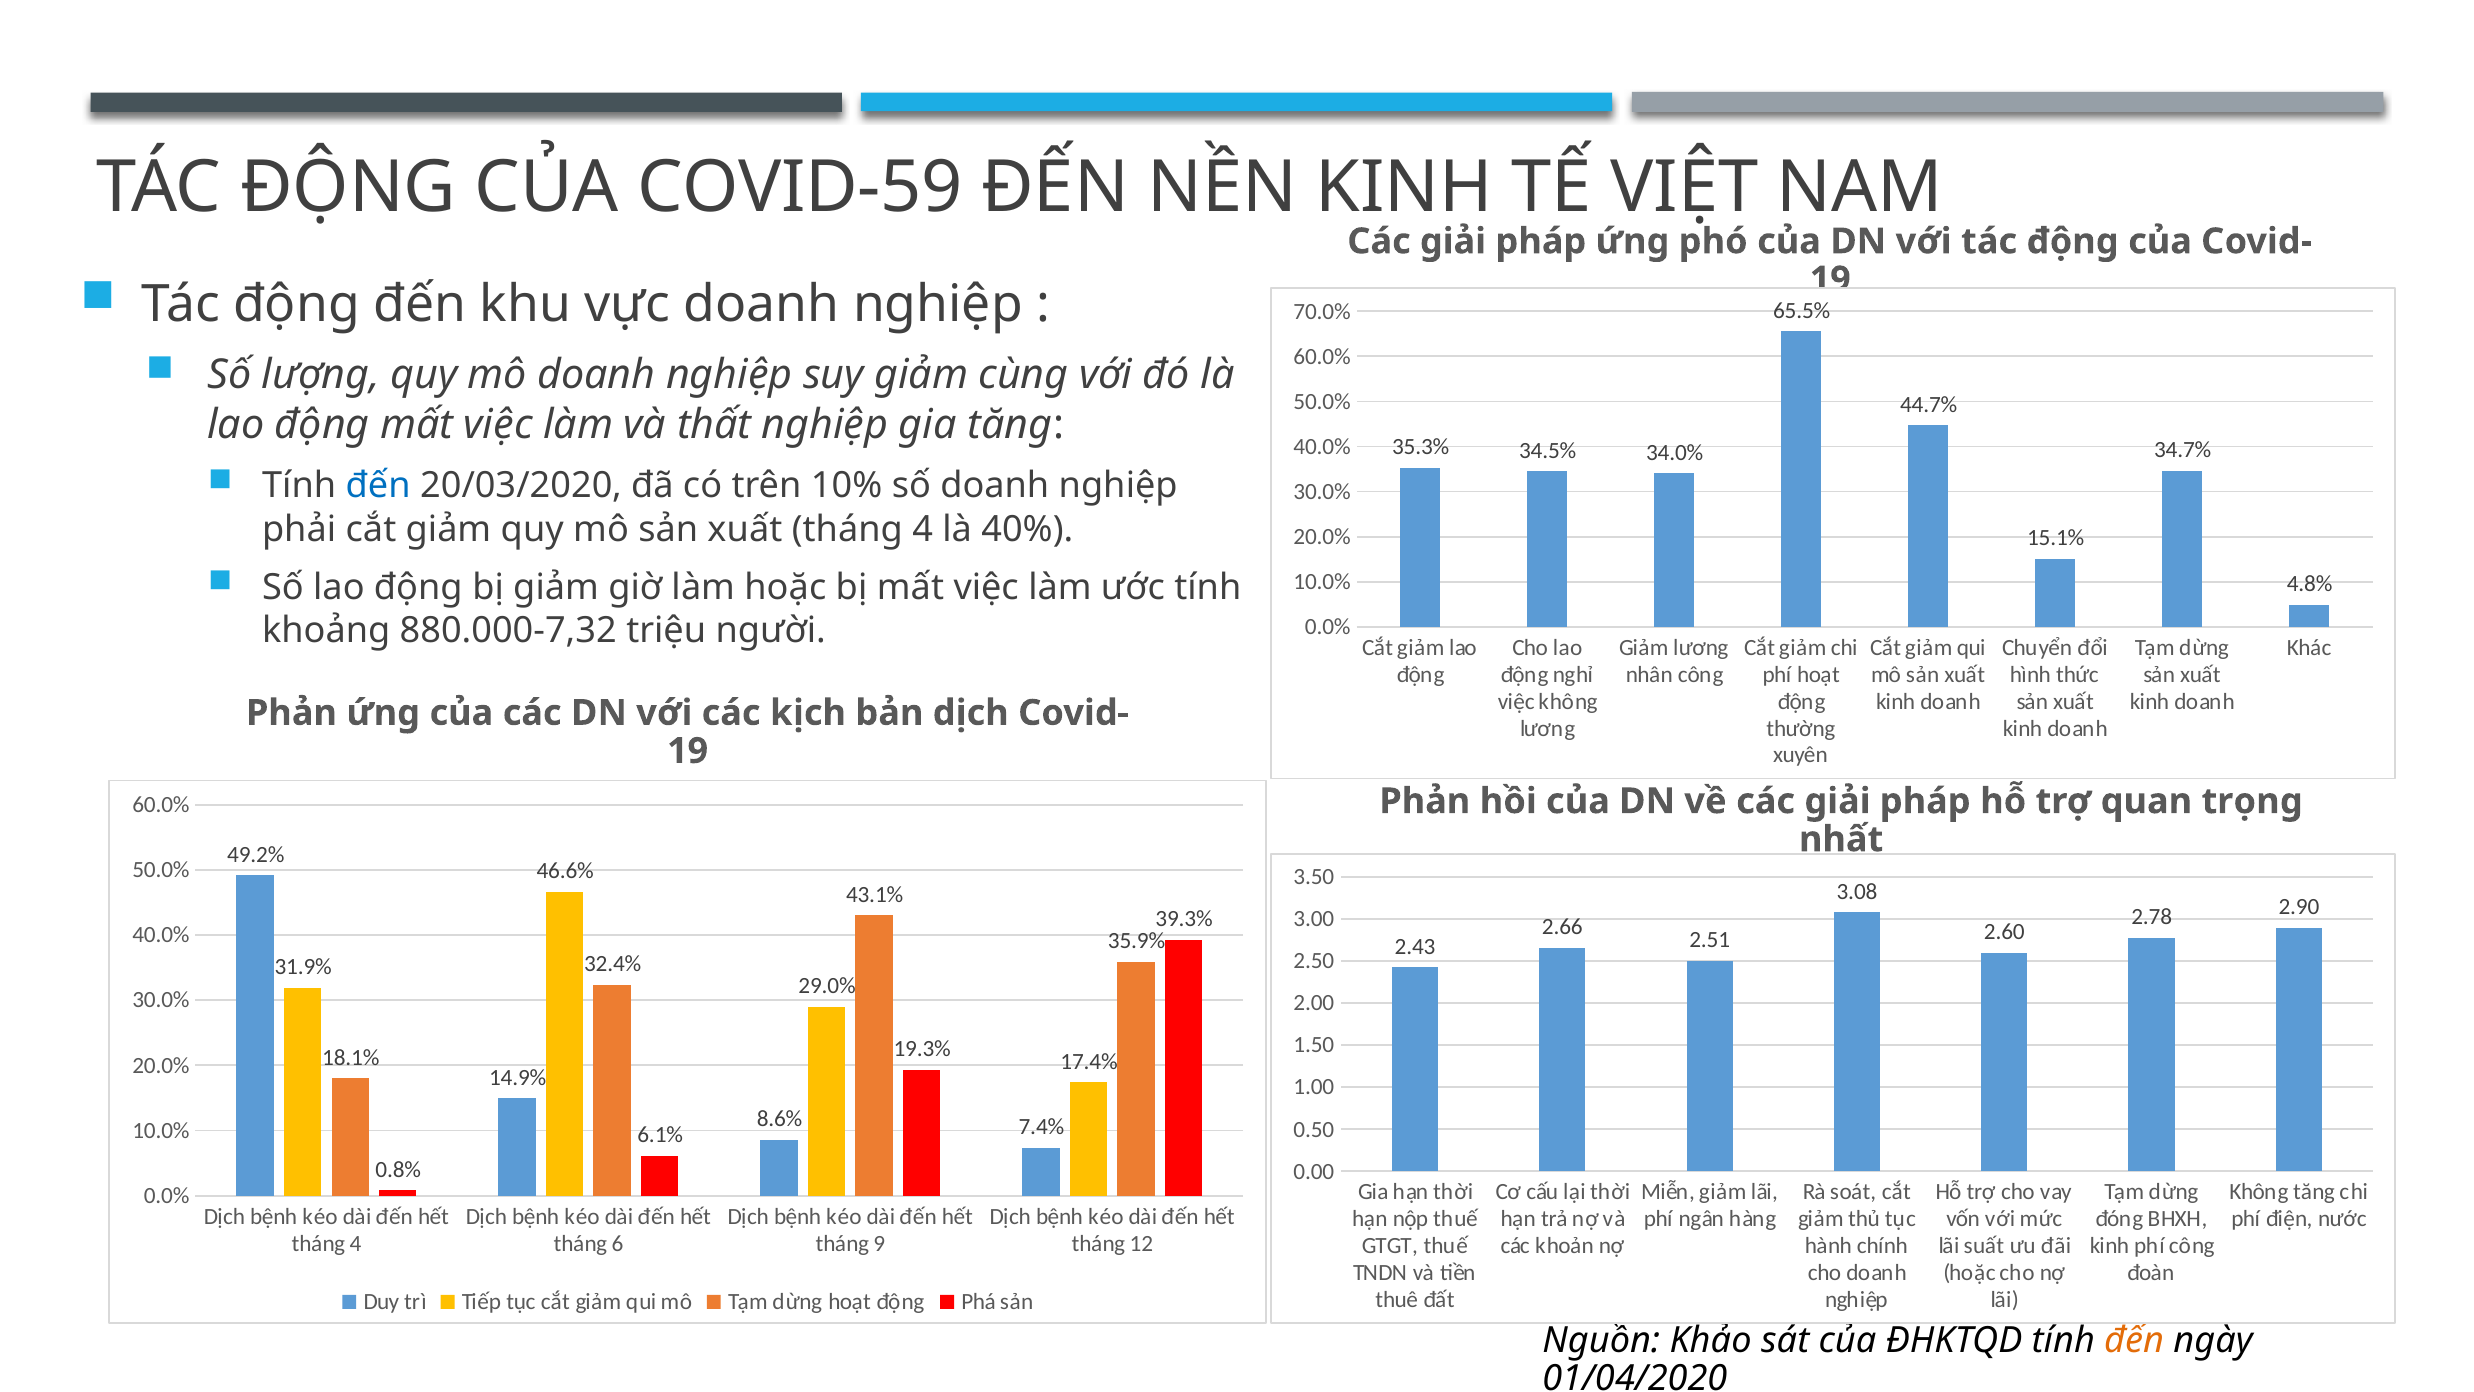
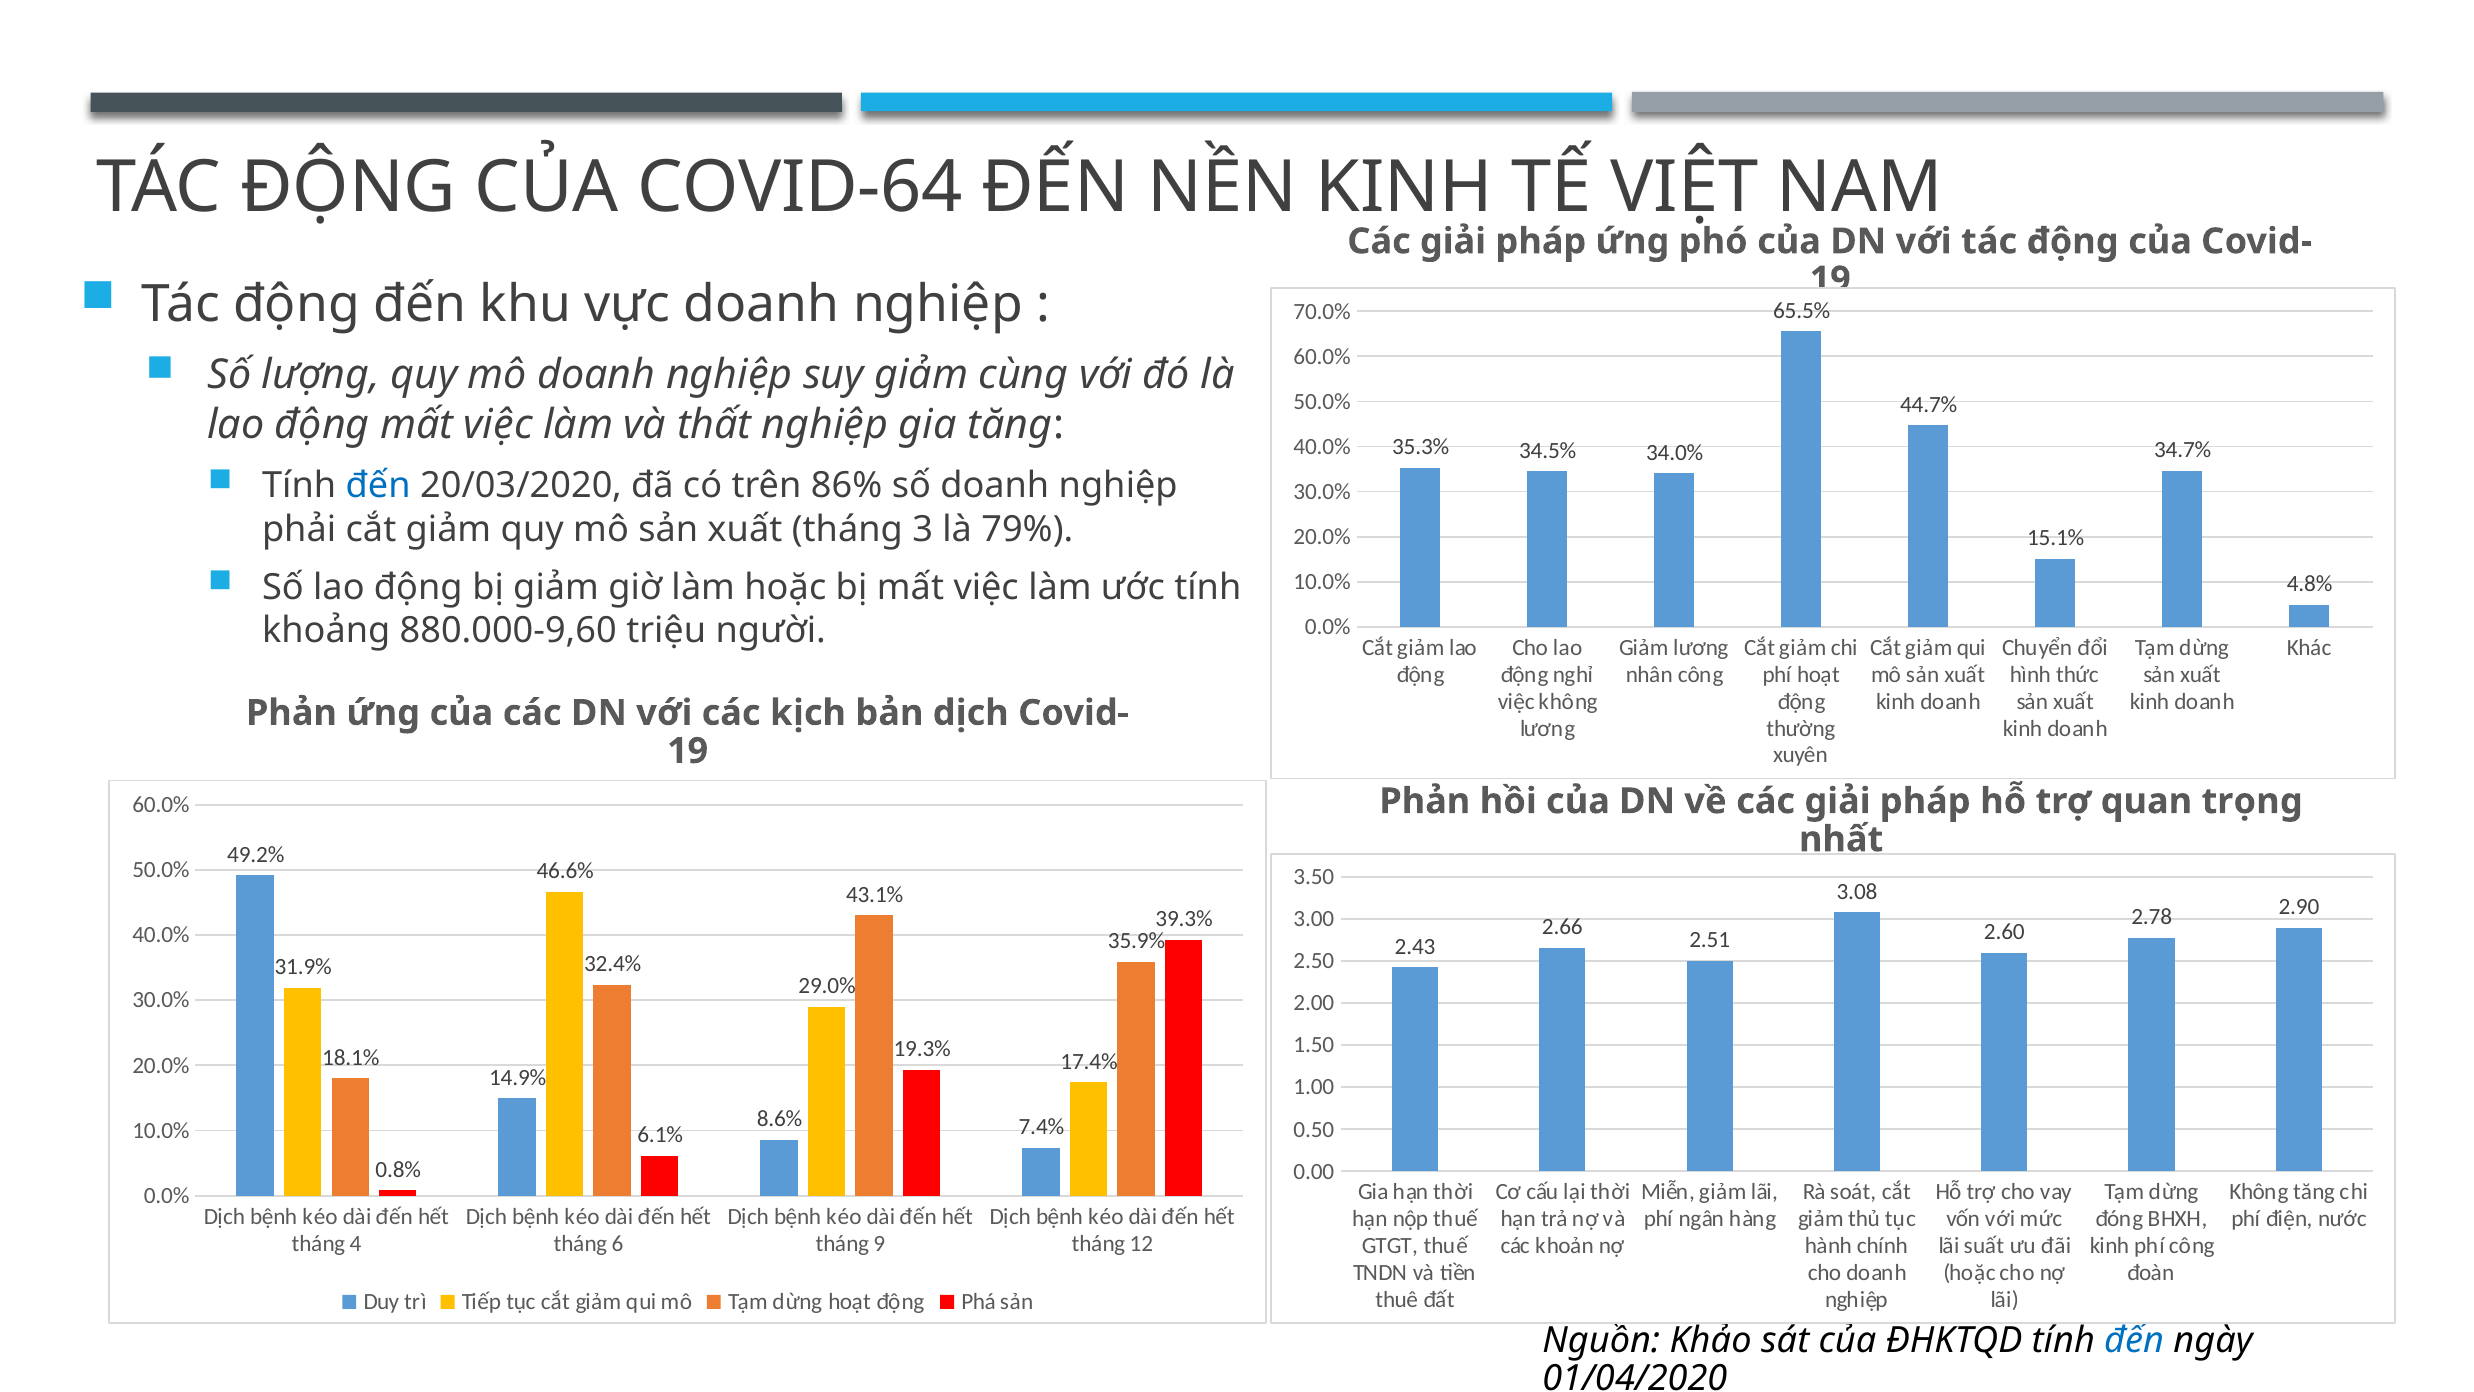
COVID-59: COVID-59 -> COVID-64 (800, 187)
10%: 10% -> 86% (847, 486)
xuất tháng 4: 4 -> 3 (923, 529)
40%: 40% -> 79% (1027, 529)
880.000-7,32: 880.000-7,32 -> 880.000-9,60 (508, 631)
đến colour: orange -> blue (2134, 1340)
